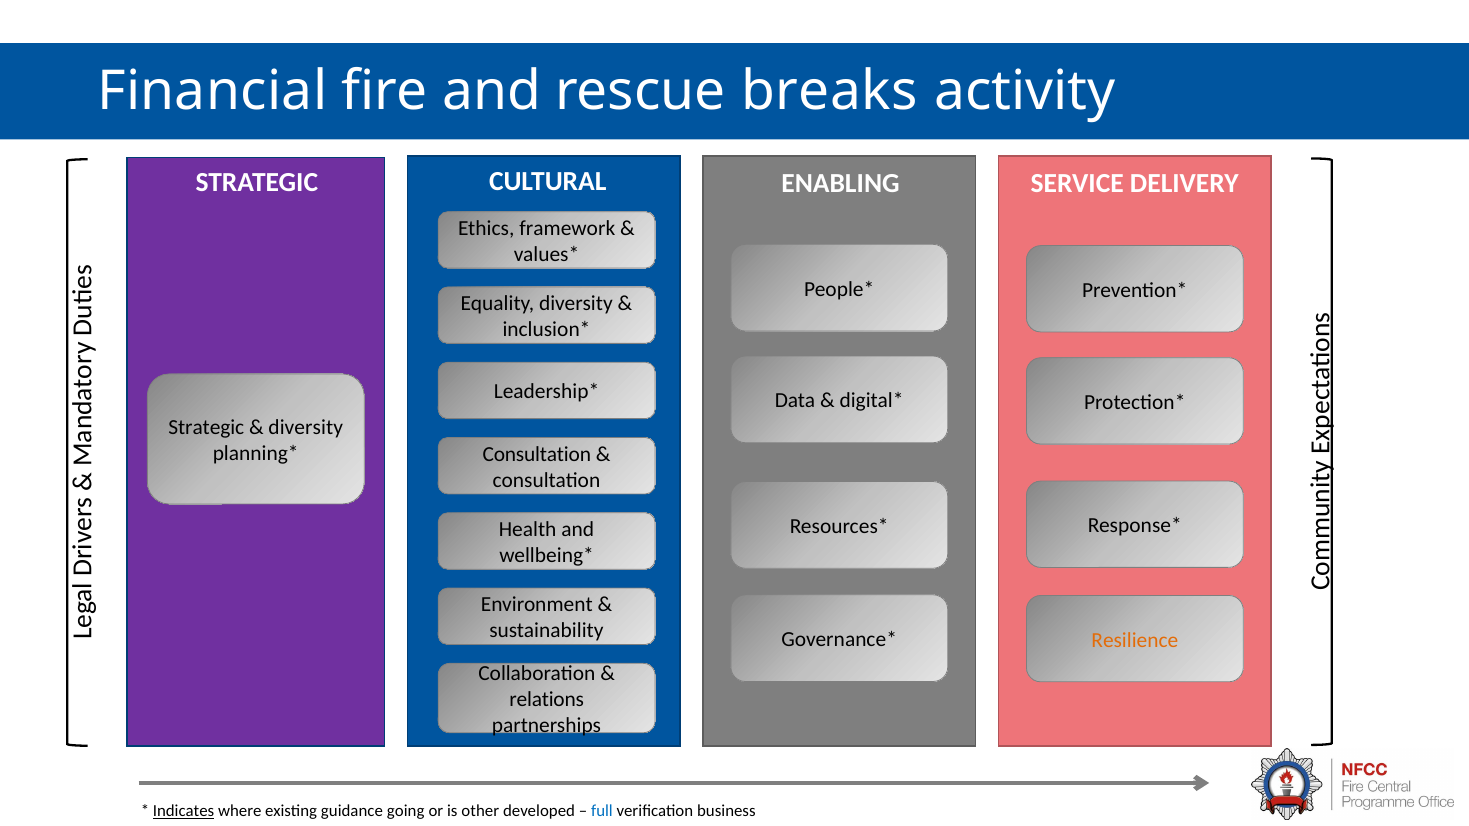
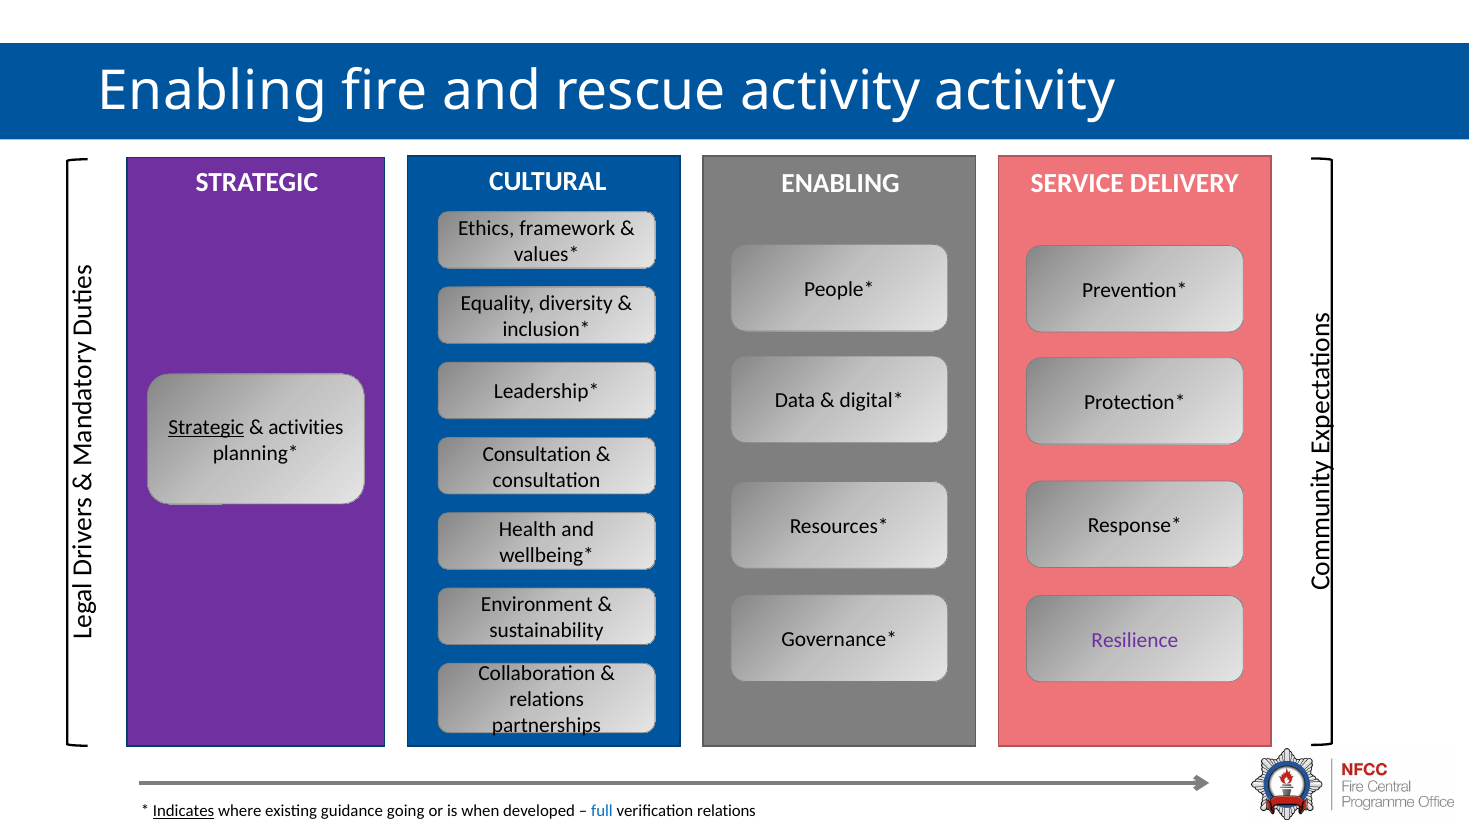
Financial: Financial -> Enabling (212, 91)
breaks: breaks -> activity (830, 91)
Strategic underline: none -> present (206, 428)
diversity: diversity -> activities (306, 428)
Resilience colour: orange -> purple (1135, 640)
other: other -> when (480, 811)
verification business: business -> relations (726, 811)
